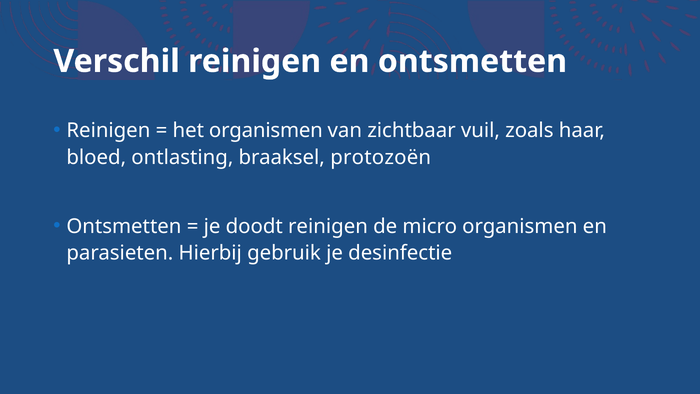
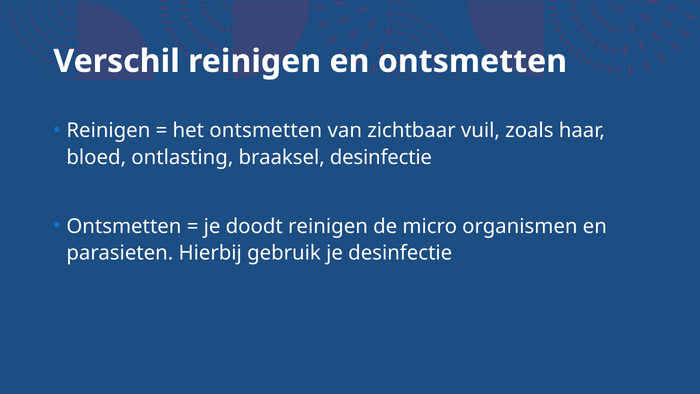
het organismen: organismen -> ontsmetten (266, 131)
braaksel protozoën: protozoën -> desinfectie (381, 158)
